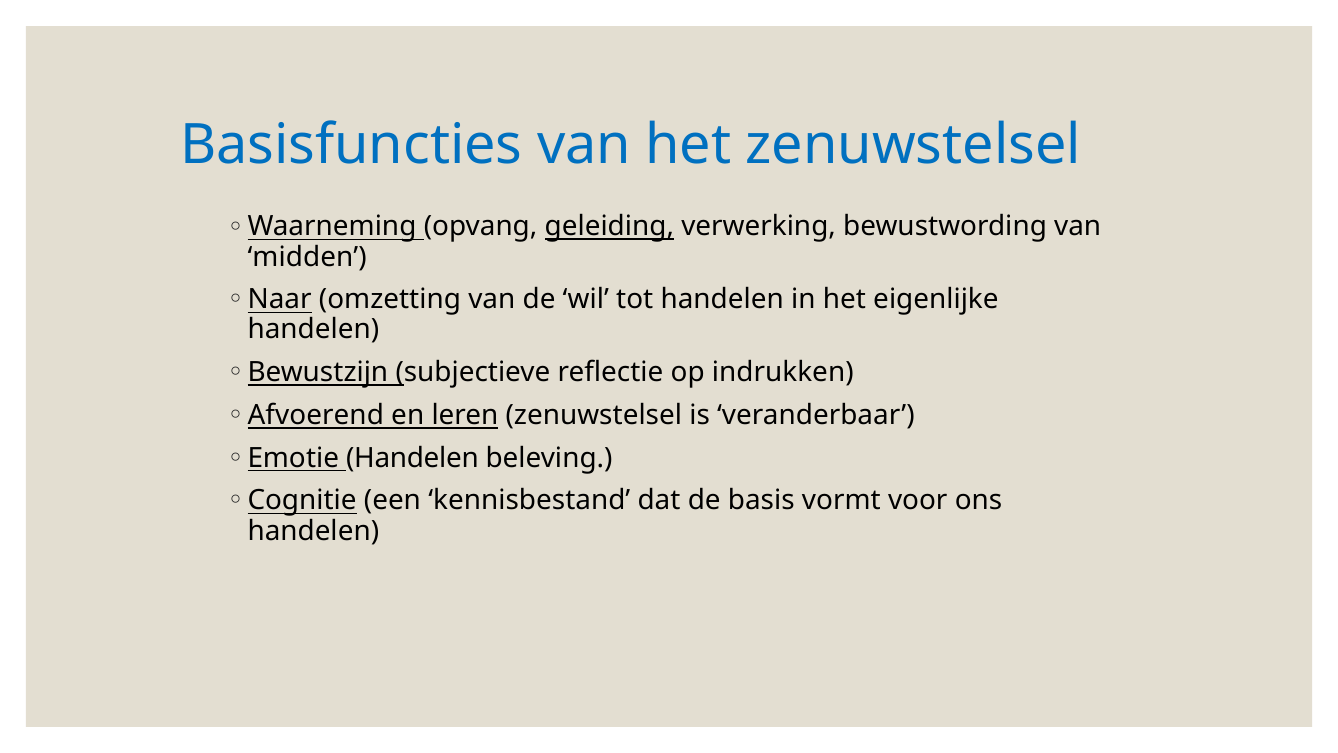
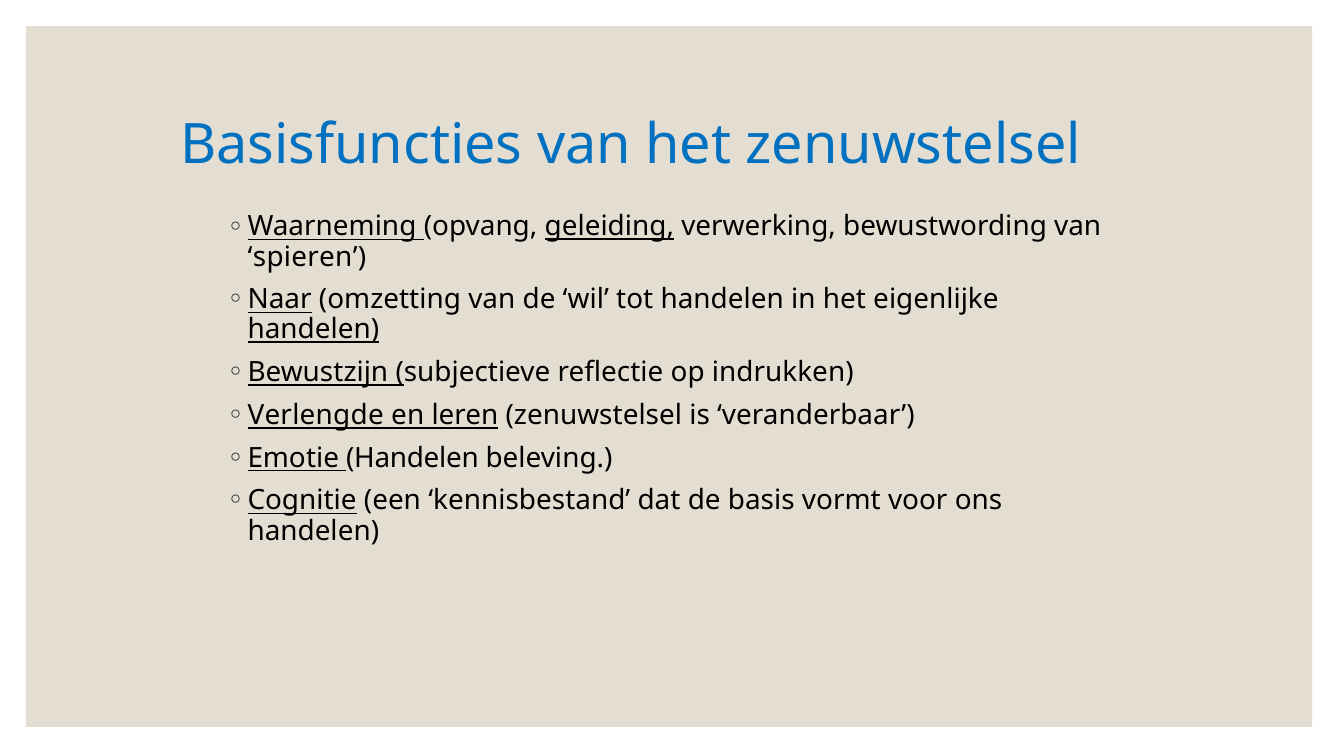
midden: midden -> spieren (307, 257)
handelen underline: none -> present (313, 330)
Afvoerend: Afvoerend -> Verlengde (316, 415)
